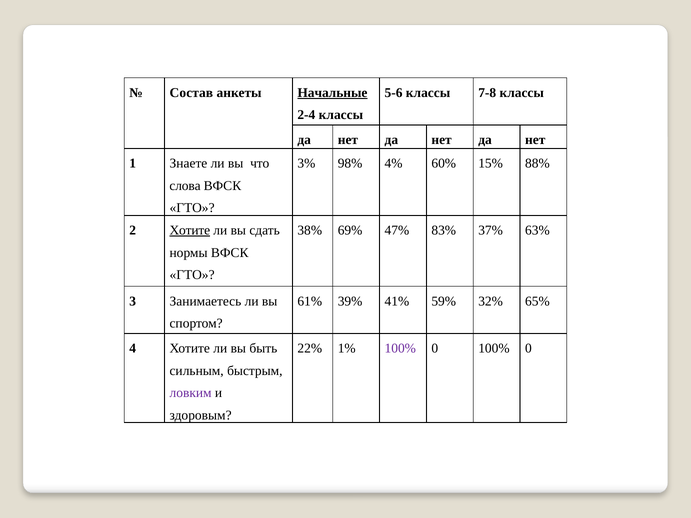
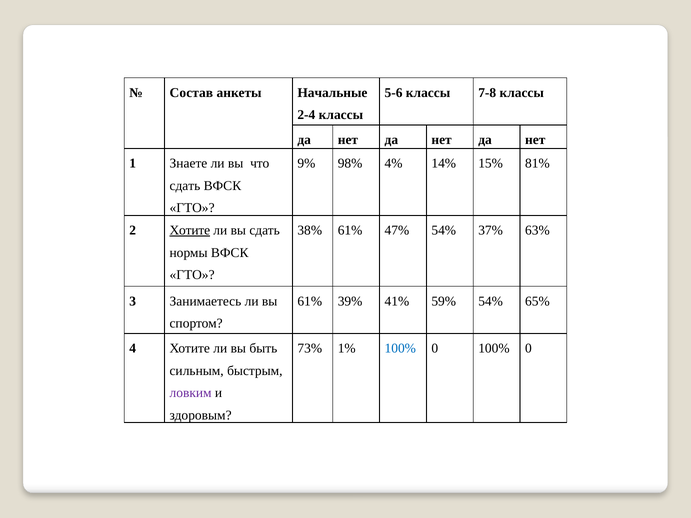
Начальные underline: present -> none (332, 93)
3%: 3% -> 9% (306, 164)
60%: 60% -> 14% (444, 164)
88%: 88% -> 81% (537, 164)
слова: слова -> сдать (185, 186)
38% 69%: 69% -> 61% (350, 230)
47% 83%: 83% -> 54% (444, 230)
59% 32%: 32% -> 54% (491, 301)
22%: 22% -> 73% (310, 349)
100% colour: purple -> blue (400, 349)
